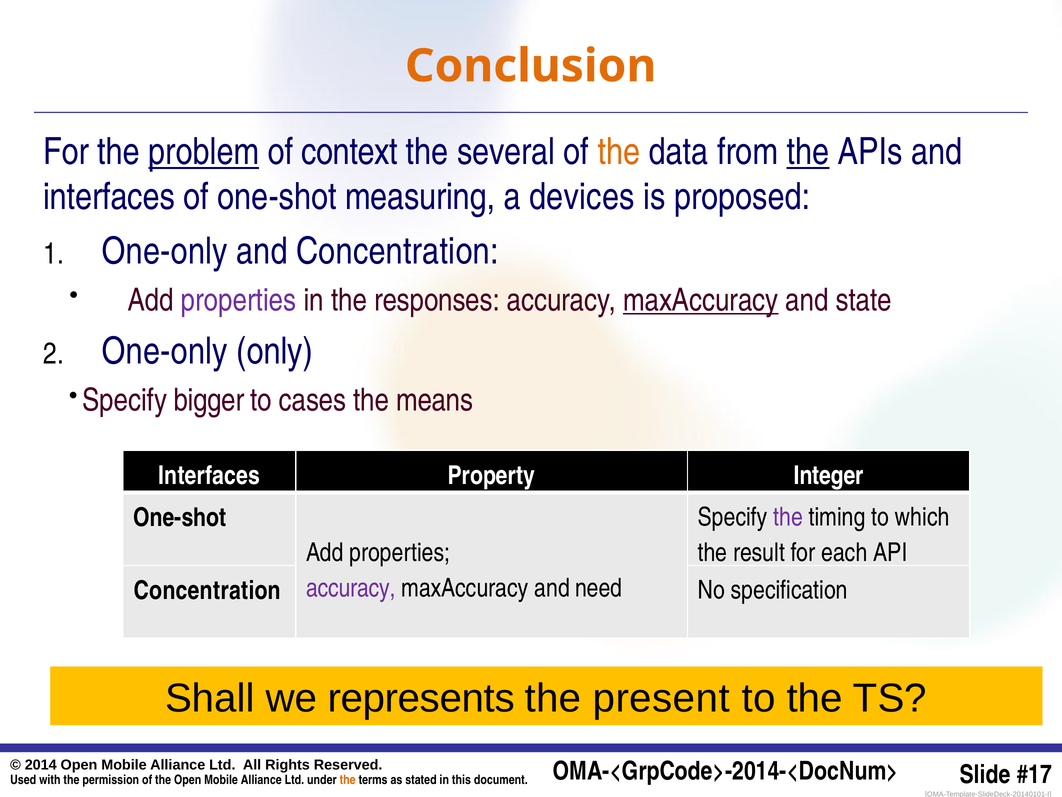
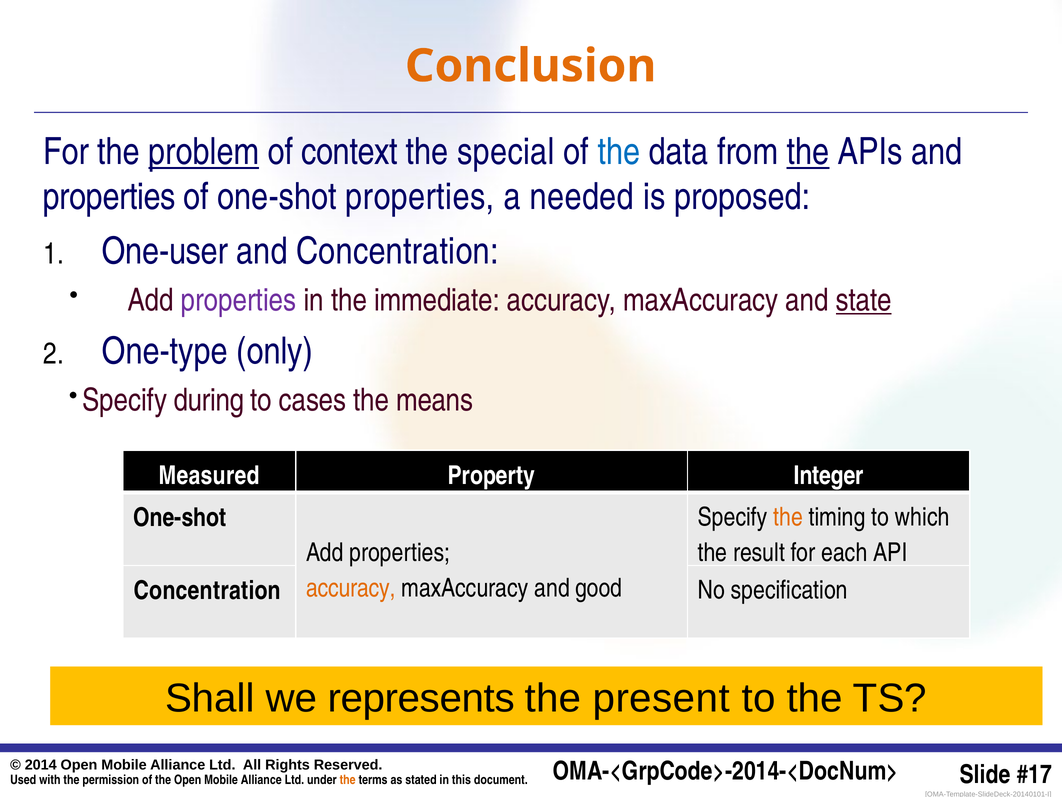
several: several -> special (506, 152)
the colour: orange -> blue (619, 152)
interfaces: interfaces -> properties (109, 197)
one-shot measuring: measuring -> properties (420, 197)
devices: devices -> needed (582, 197)
One-only: One-only -> One-user (165, 251)
responses: responses -> immediate (437, 300)
maxAccuracy underline: present -> none (701, 300)
state underline: none -> present (864, 300)
One-only: One-only -> One-type (165, 351)
bigger: bigger -> during (209, 400)
Interfaces: Interfaces -> Measured (209, 475)
the colour: purple -> orange (788, 517)
accuracy colour: purple -> orange (351, 588)
need: need -> good (599, 588)
